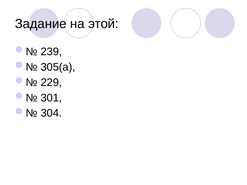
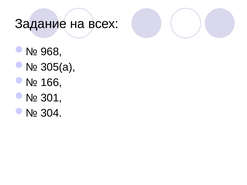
этой: этой -> всех (103, 24)
239: 239 -> 968 (51, 52)
229: 229 -> 166 (51, 83)
